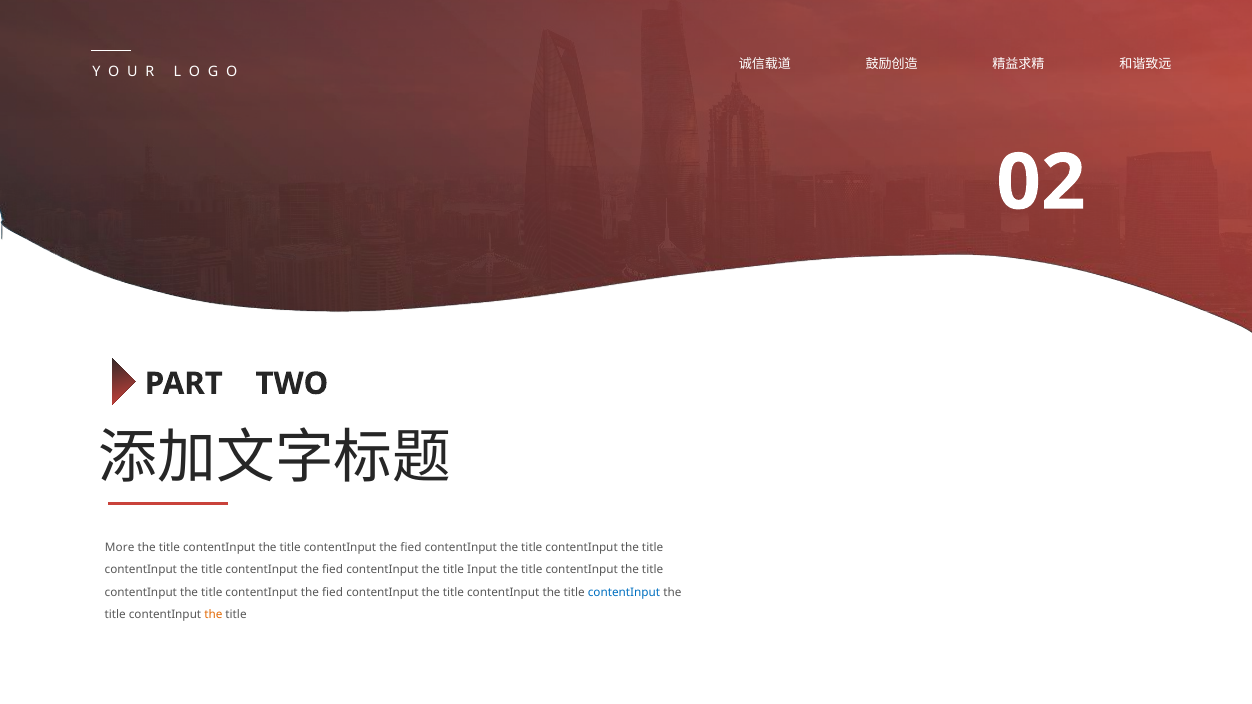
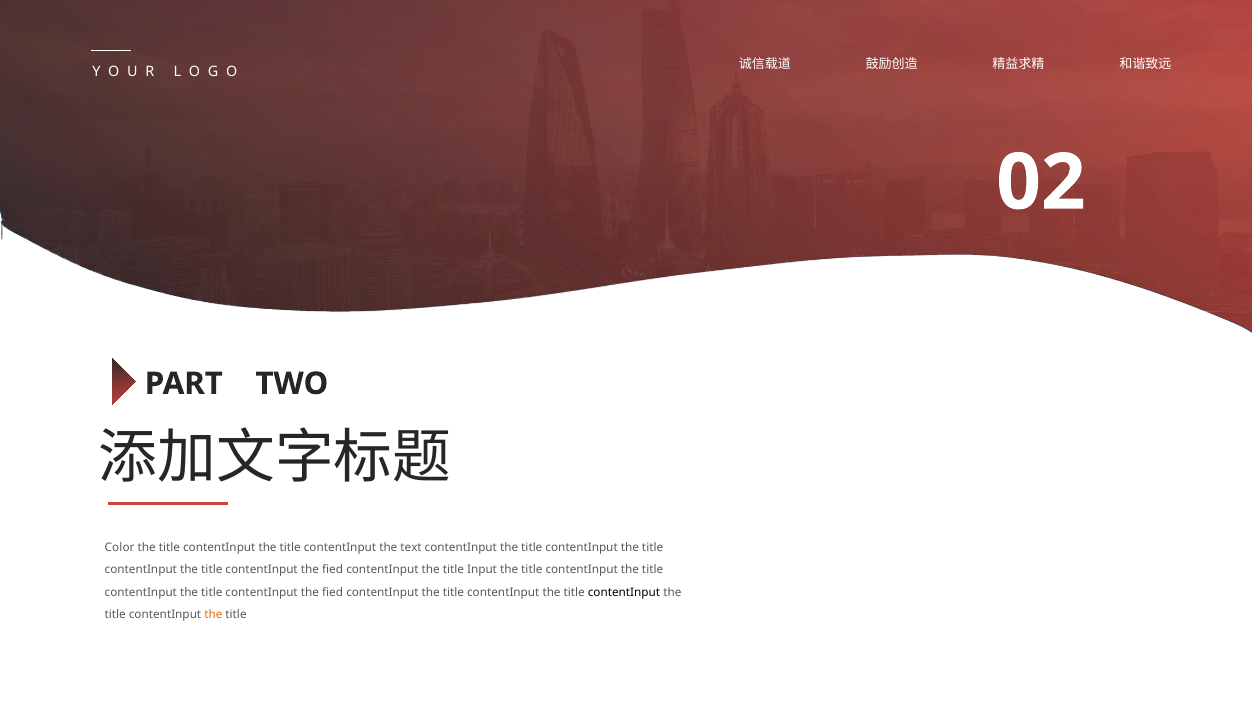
More: More -> Color (120, 547)
fied: fied -> text (411, 547)
contentInput colour: blue -> black (624, 593)
